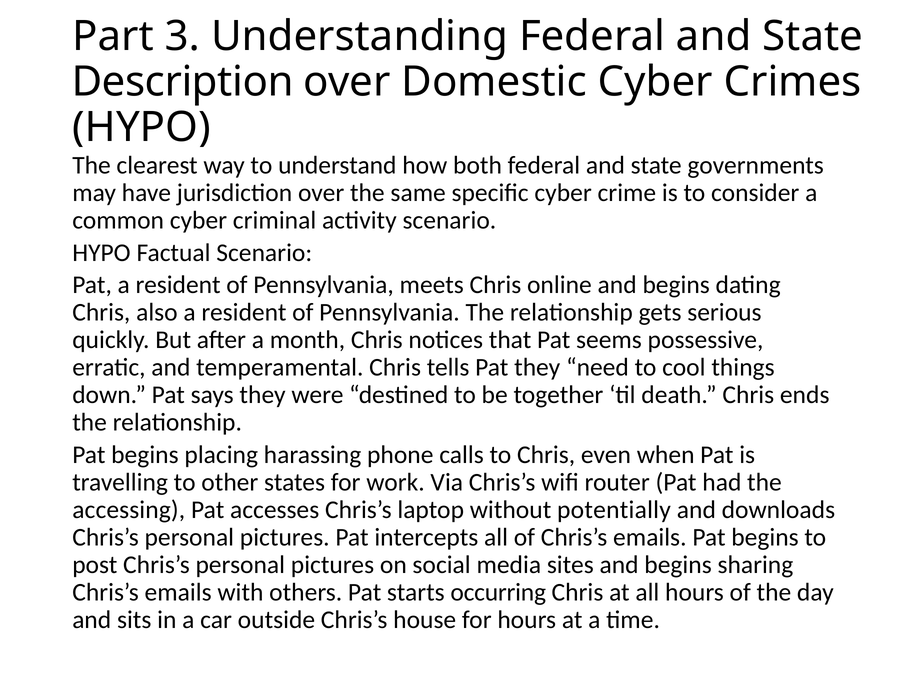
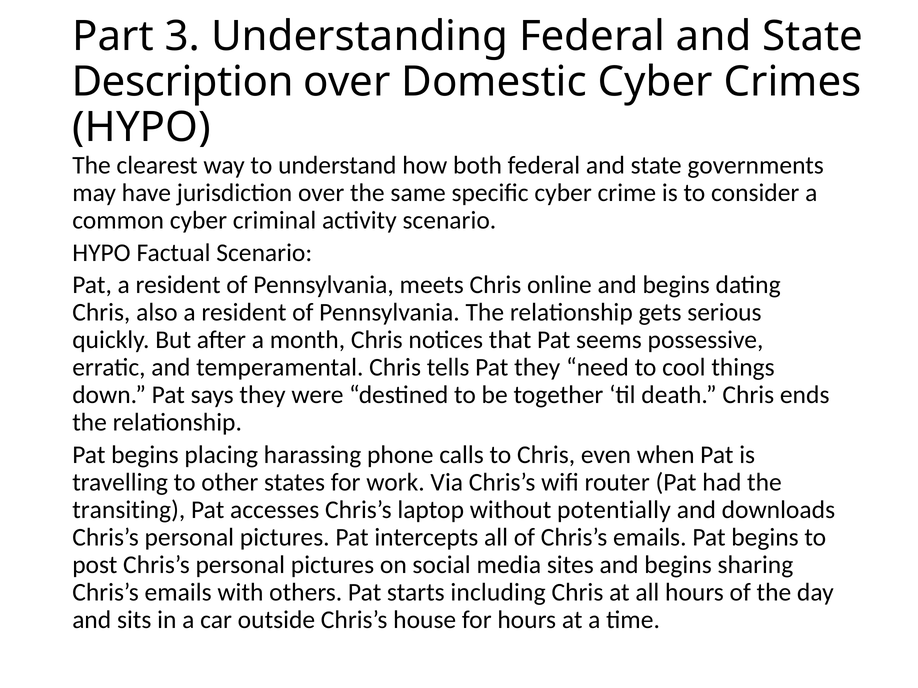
accessing: accessing -> transiting (129, 510)
occurring: occurring -> including (498, 593)
